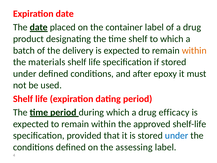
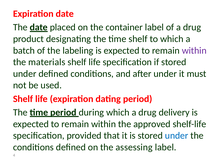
delivery: delivery -> labeling (78, 50)
within colour: orange -> purple (194, 50)
after epoxy: epoxy -> under (165, 74)
efficacy: efficacy -> delivery (174, 112)
